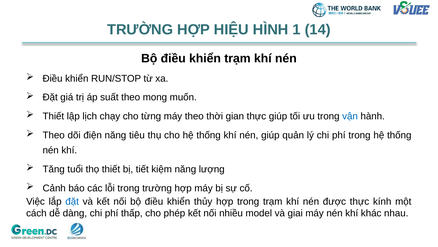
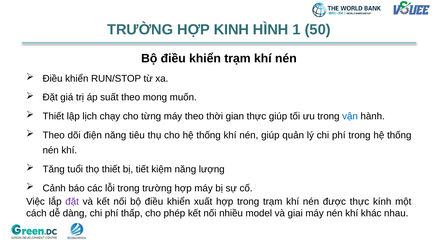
HIỆU: HIỆU -> KINH (231, 30)
14: 14 -> 50 (318, 30)
đặt colour: blue -> purple (72, 201)
thủy: thủy -> xuất (203, 201)
